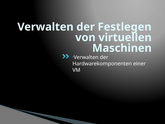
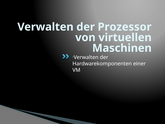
Festlegen: Festlegen -> Prozessor (125, 27)
